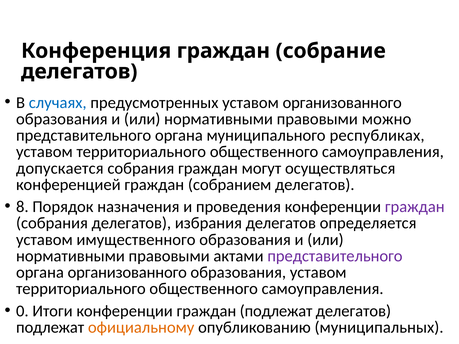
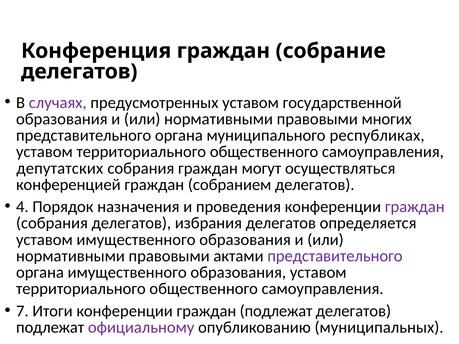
случаях colour: blue -> purple (58, 103)
уставом организованного: организованного -> государственной (342, 103)
можно: можно -> многих (387, 119)
допускается: допускается -> депутатских (60, 168)
8: 8 -> 4 (22, 207)
органа организованного: организованного -> имущественного (127, 273)
0: 0 -> 7 (22, 311)
официальному colour: orange -> purple (141, 328)
